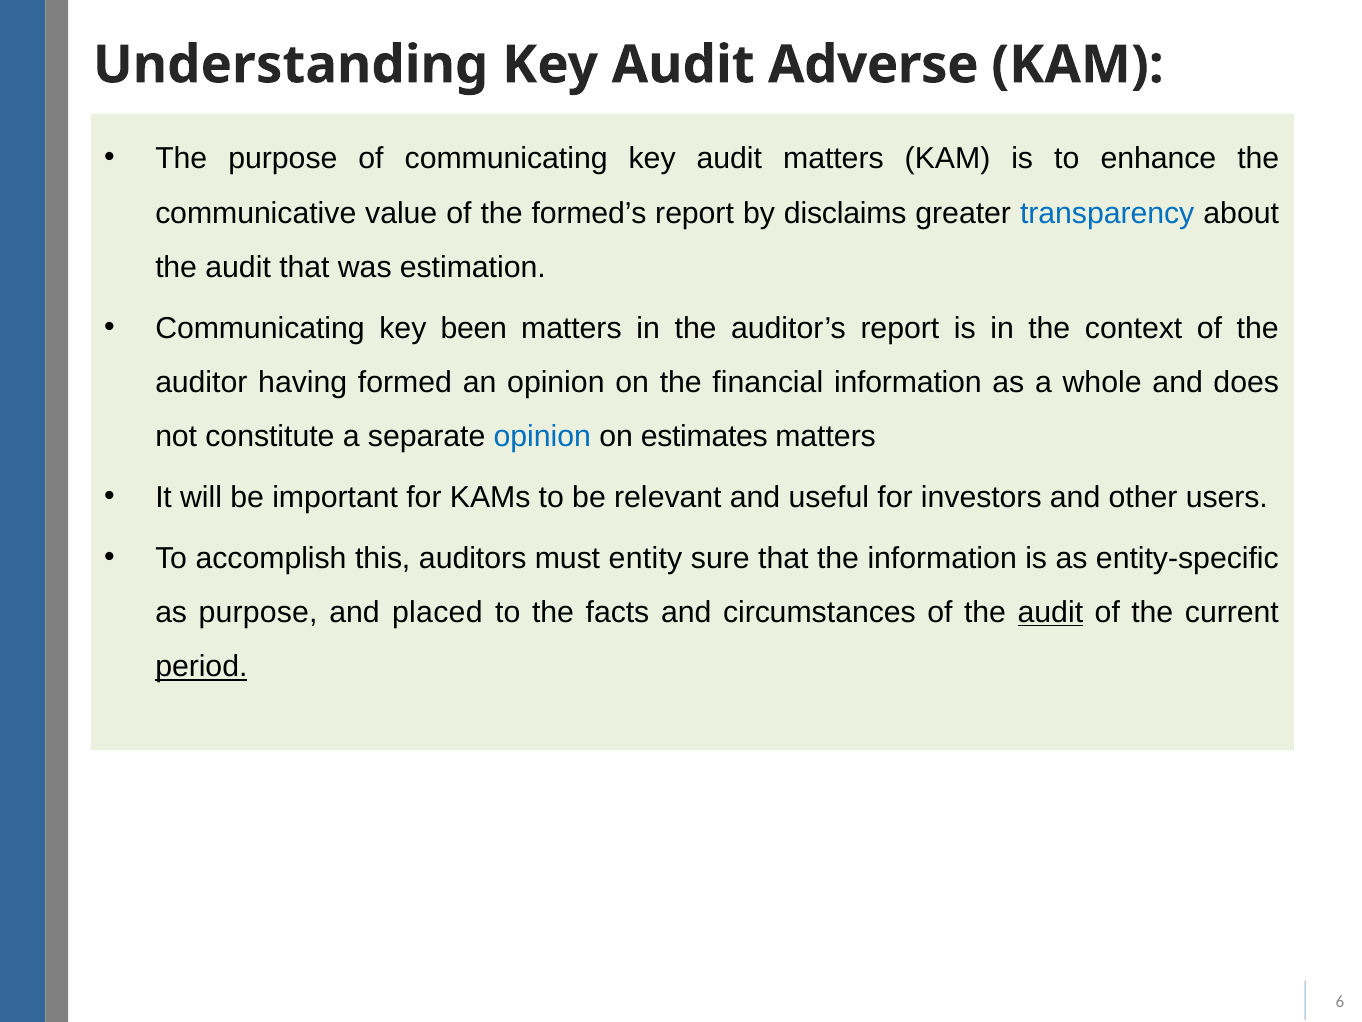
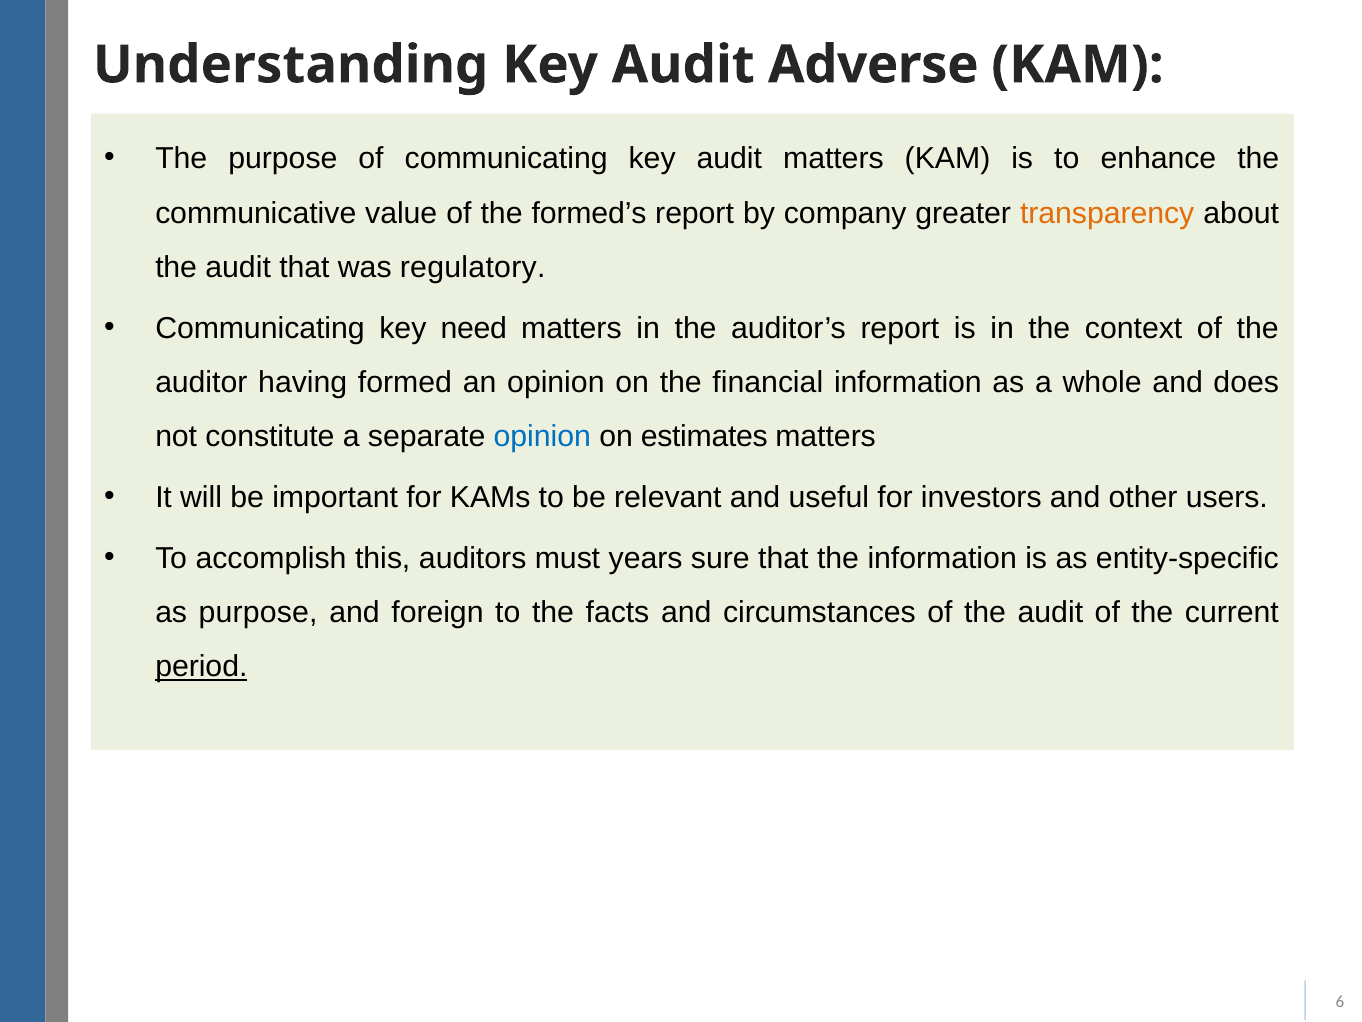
disclaims: disclaims -> company (845, 213)
transparency colour: blue -> orange (1107, 213)
estimation: estimation -> regulatory (473, 267)
been: been -> need (474, 328)
entity: entity -> years (646, 558)
placed: placed -> foreign (437, 612)
audit underline: present -> none (1050, 612)
